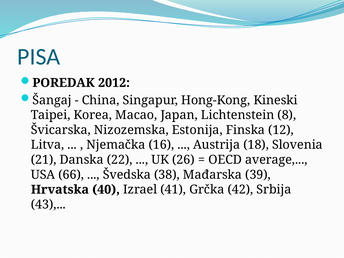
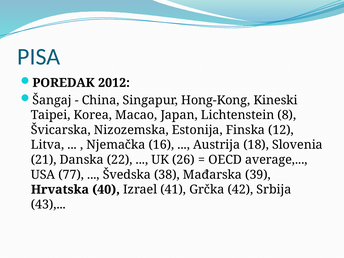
66: 66 -> 77 (71, 175)
